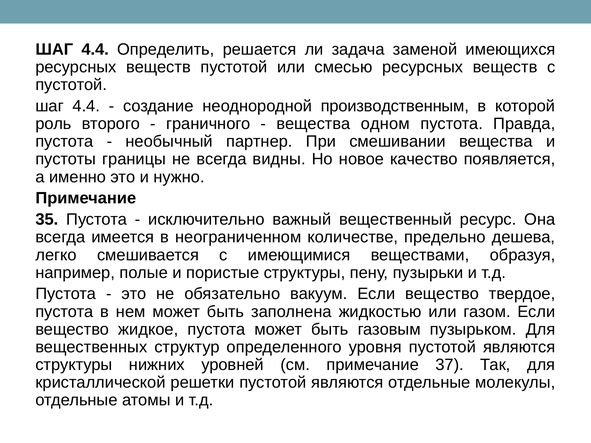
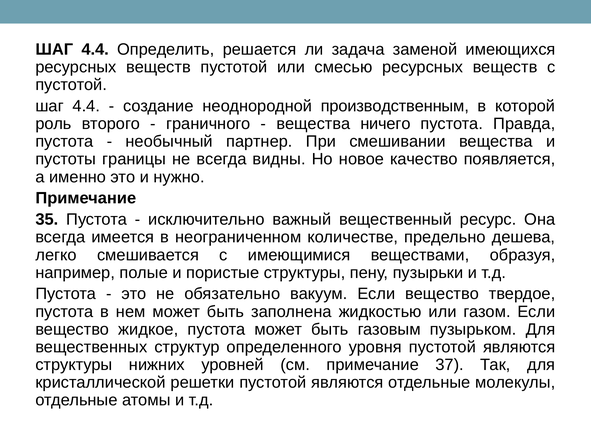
одном: одном -> ничего (385, 124)
